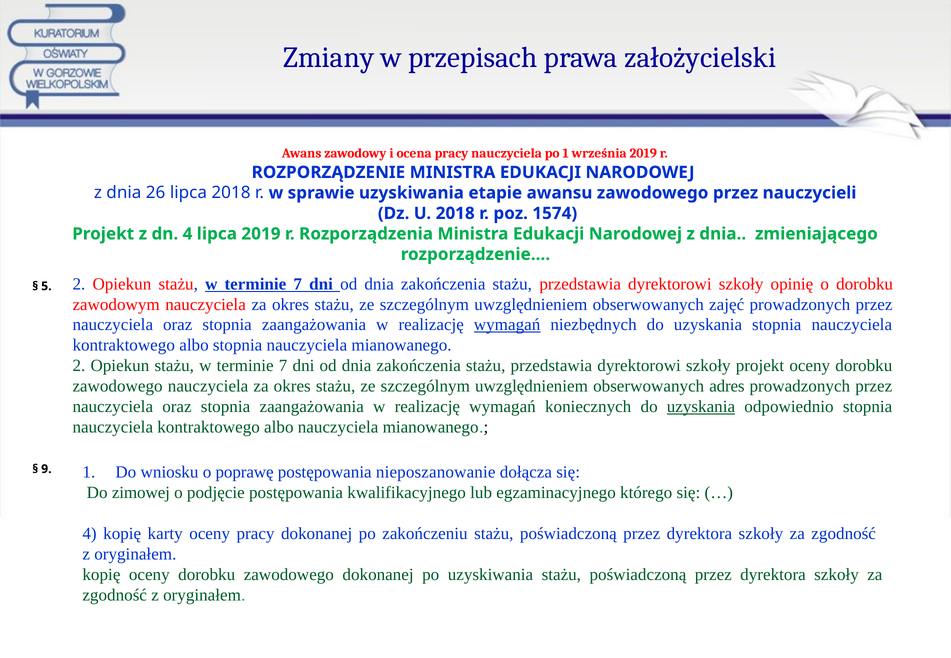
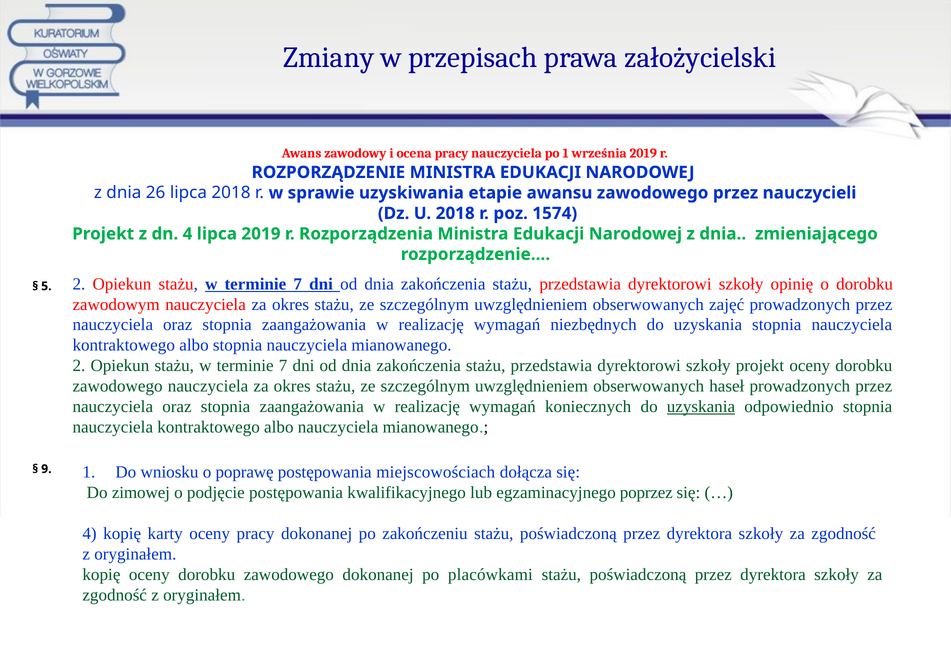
wymagań underline: present -> none (507, 325)
adres: adres -> haseł (727, 387)
nieposzanowanie: nieposzanowanie -> miejscowościach (436, 473)
którego: którego -> poprzez (646, 493)
po uzyskiwania: uzyskiwania -> placówkami (490, 575)
